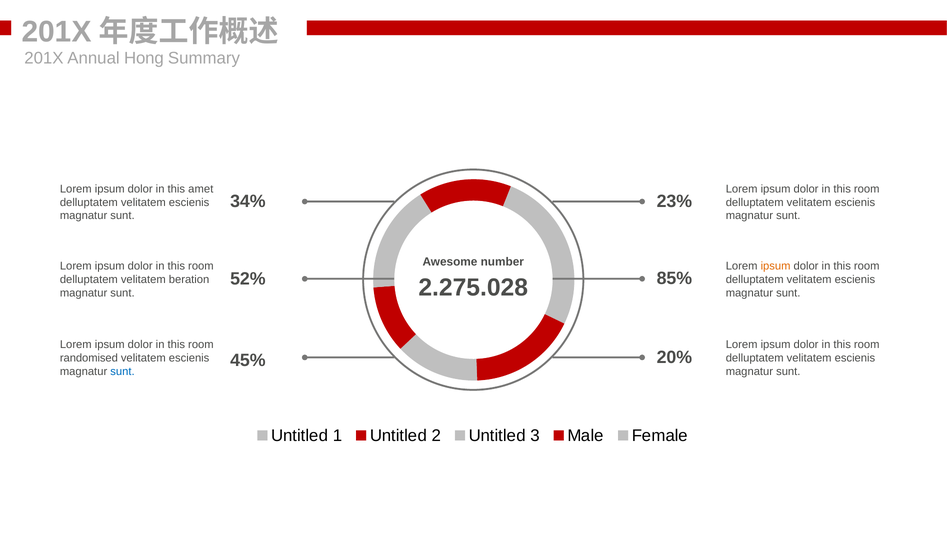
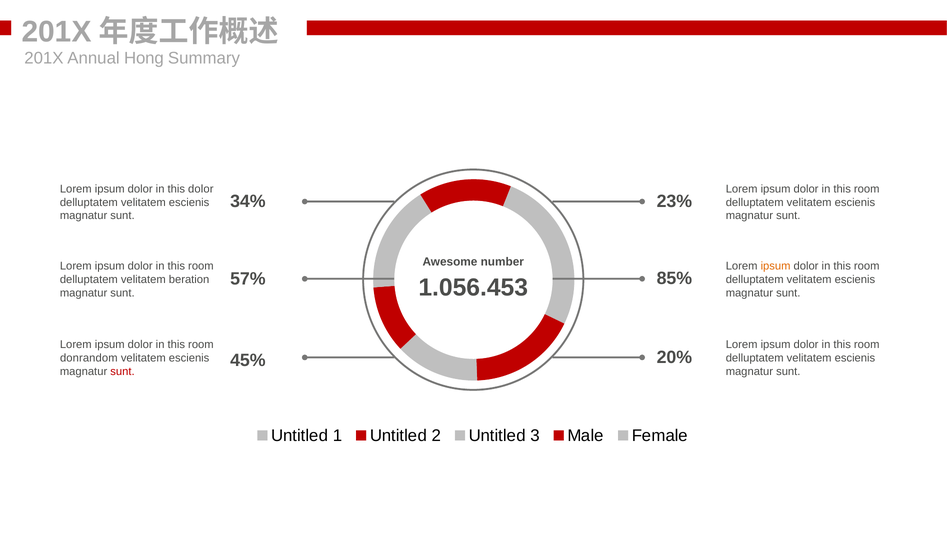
this amet: amet -> dolor (201, 189)
52%: 52% -> 57% (248, 278)
2.275.028: 2.275.028 -> 1.056.453 (473, 287)
randomised: randomised -> donrandom (89, 358)
sunt colour: blue -> red (122, 371)
